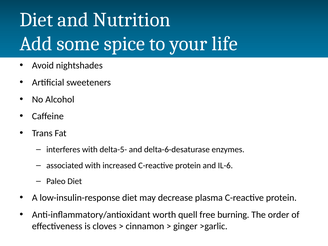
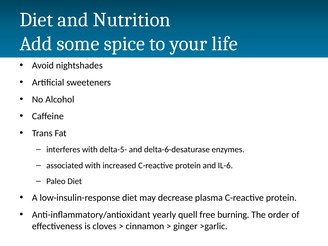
worth: worth -> yearly (164, 215)
